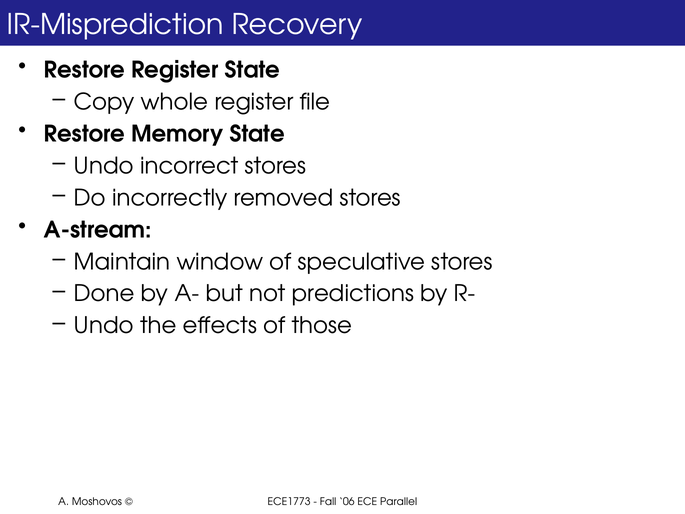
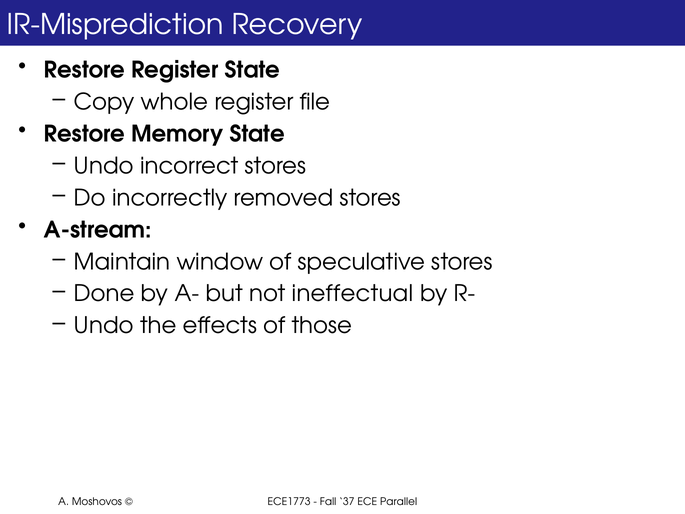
predictions: predictions -> ineffectual (353, 294)
06: 06 -> 37 (347, 501)
